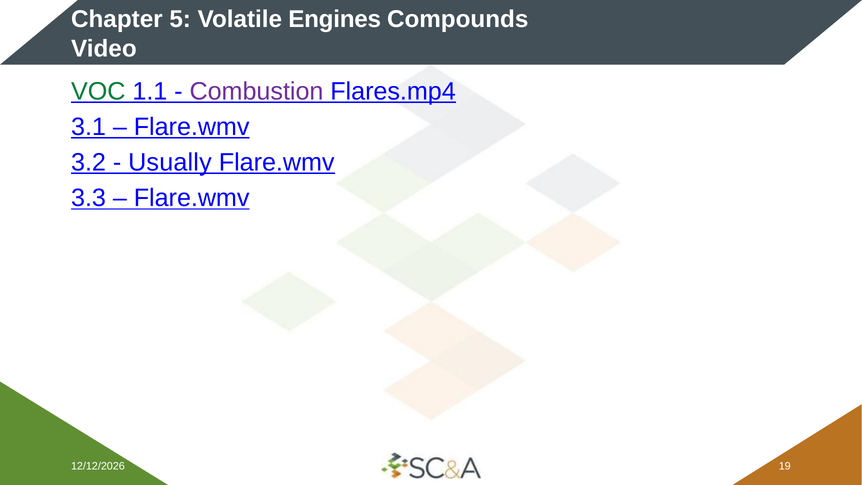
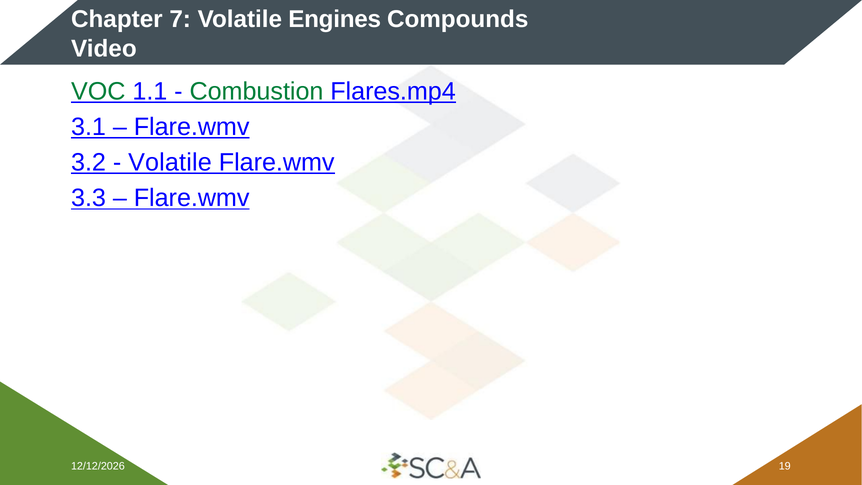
5: 5 -> 7 (180, 19)
Combustion colour: purple -> green (256, 91)
Usually: Usually -> Volatile (170, 162)
